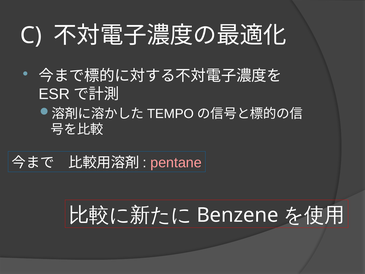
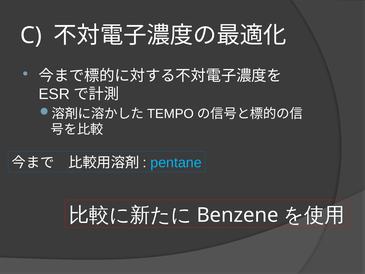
pentane colour: pink -> light blue (176, 162)
